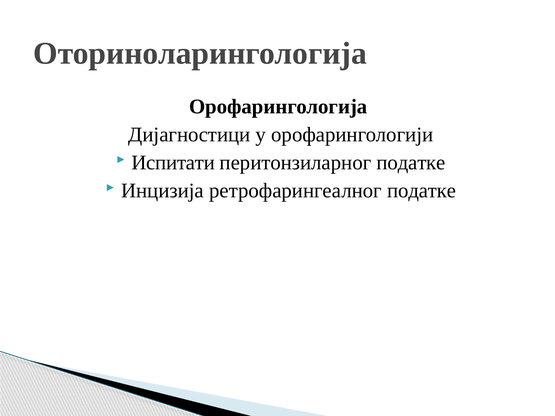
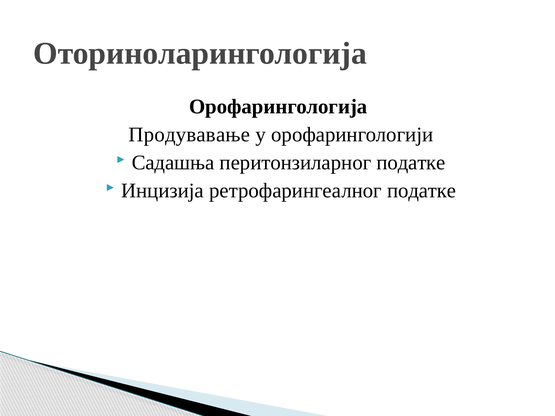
Дијагностици: Дијагностици -> Продувавање (189, 135)
Испитати: Испитати -> Садашња (173, 163)
